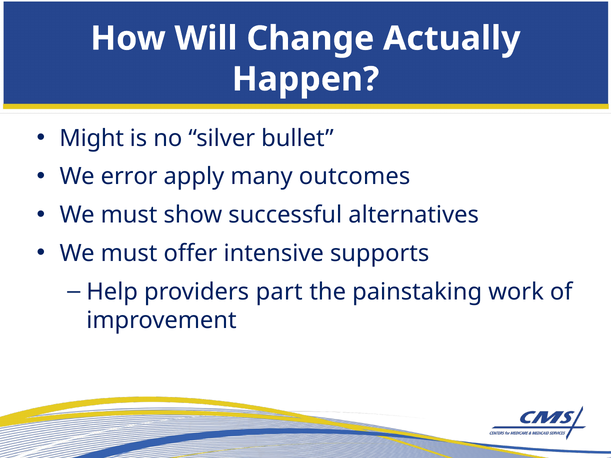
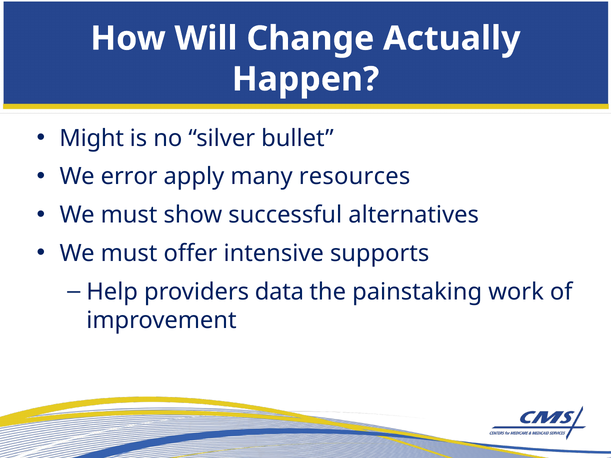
outcomes: outcomes -> resources (355, 177)
part: part -> data (279, 292)
